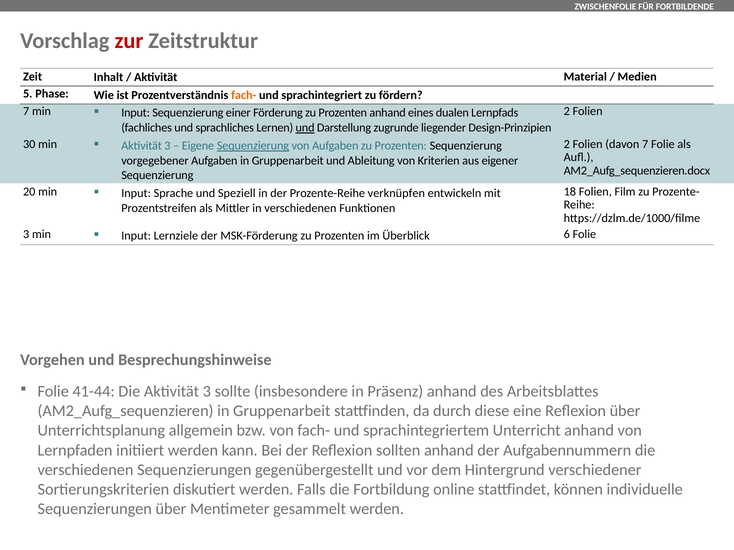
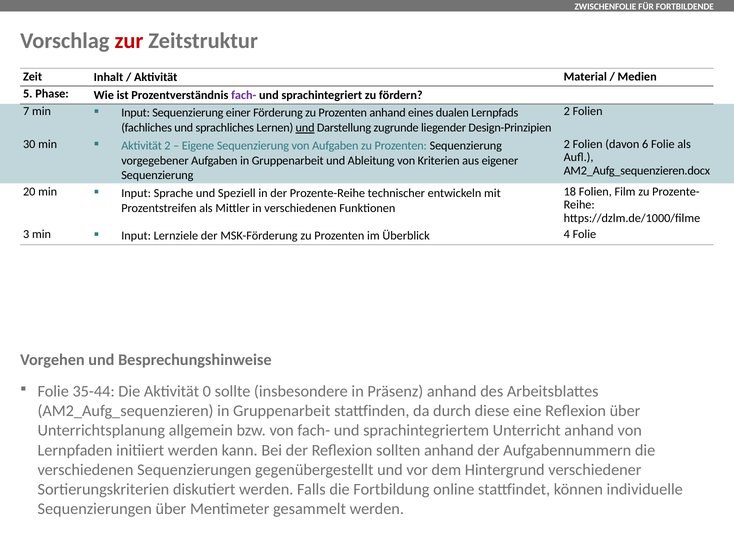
fach- colour: orange -> purple (244, 95)
3: 3 -> 2 (167, 146)
Sequenzierung underline: present -> none (253, 146)
davon 7: 7 -> 6 (645, 144)
verknüpfen: verknüpfen -> technischer (396, 193)
6: 6 -> 4 (567, 235)
41-44: 41-44 -> 35-44 (94, 392)
Die Aktivität 3: 3 -> 0 (207, 392)
